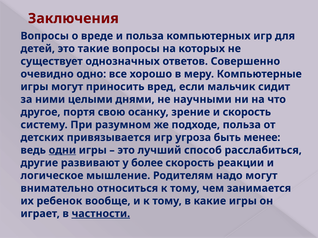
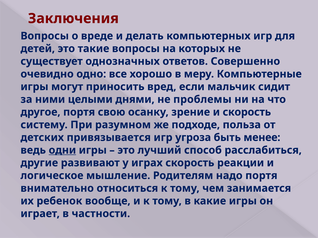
и польза: польза -> делать (145, 36)
научными: научными -> проблемы (202, 100)
более: более -> играх (147, 163)
надо могут: могут -> портя (261, 176)
частности underline: present -> none (101, 214)
